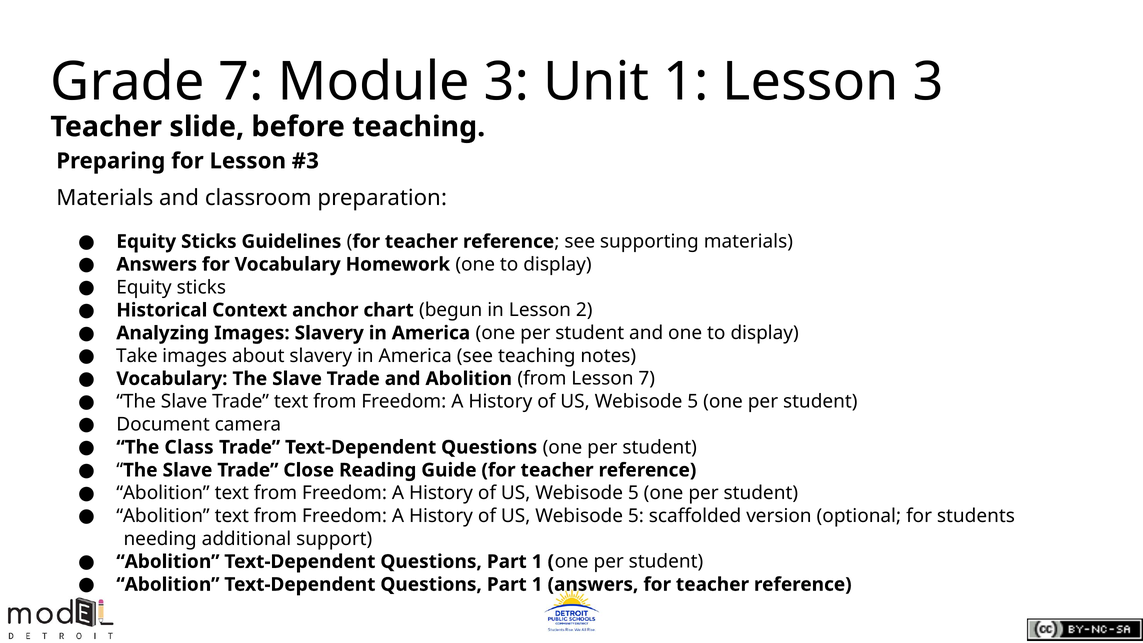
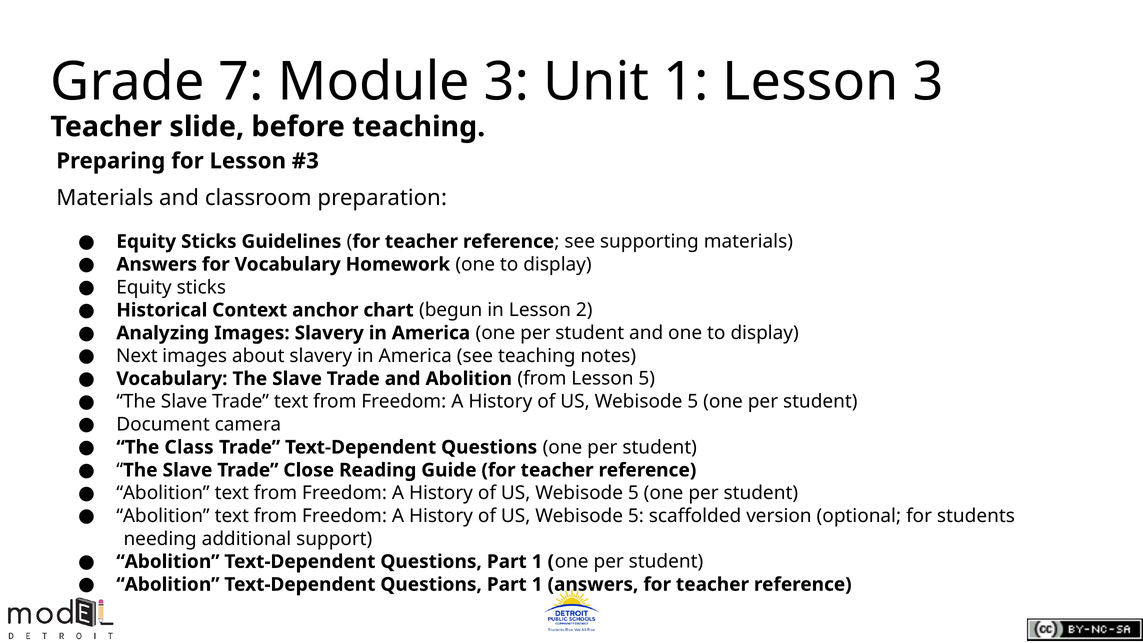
Take: Take -> Next (137, 356)
Lesson 7: 7 -> 5 (647, 379)
